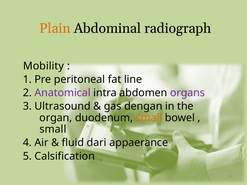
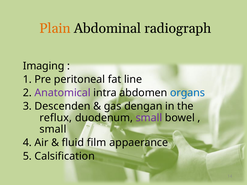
Mobility: Mobility -> Imaging (44, 66)
organs colour: purple -> blue (187, 93)
Ultrasound: Ultrasound -> Descenden (63, 106)
organ: organ -> reflux (56, 118)
small colour: orange -> purple (149, 118)
dari: dari -> film (97, 143)
